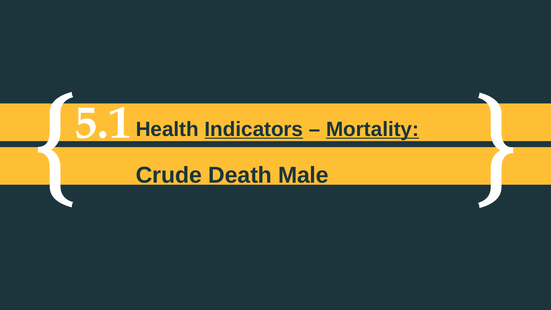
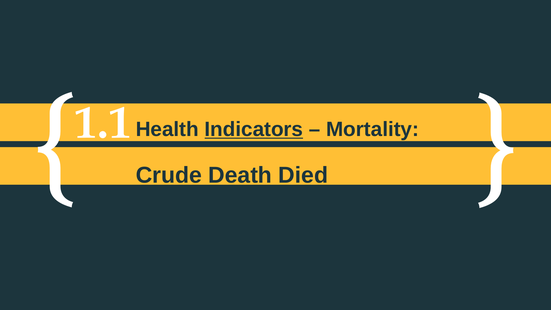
5.1: 5.1 -> 1.1 (103, 123)
Mortality underline: present -> none (373, 129)
Male: Male -> Died (303, 175)
